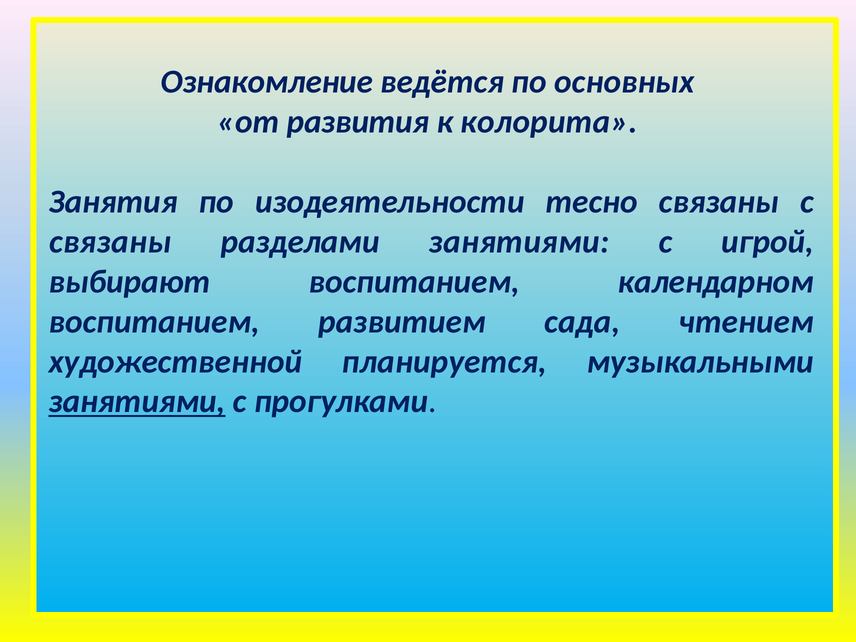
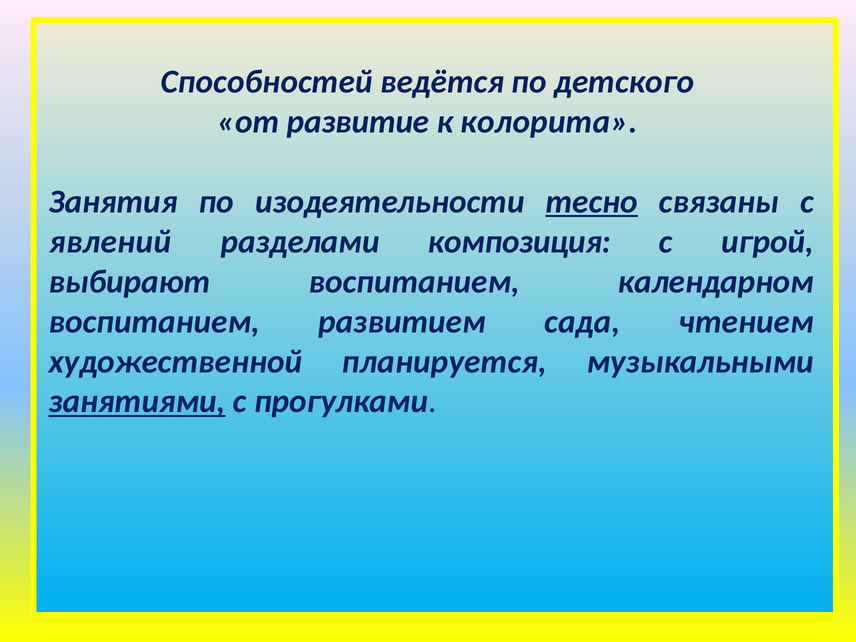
Ознакомление: Ознакомление -> Способностей (267, 82)
основных: основных -> детского (624, 82)
развития: развития -> развитие (358, 122)
тесно underline: none -> present (592, 202)
связаны: связаны -> явлений (110, 242)
разделами занятиями: занятиями -> композиция (520, 242)
